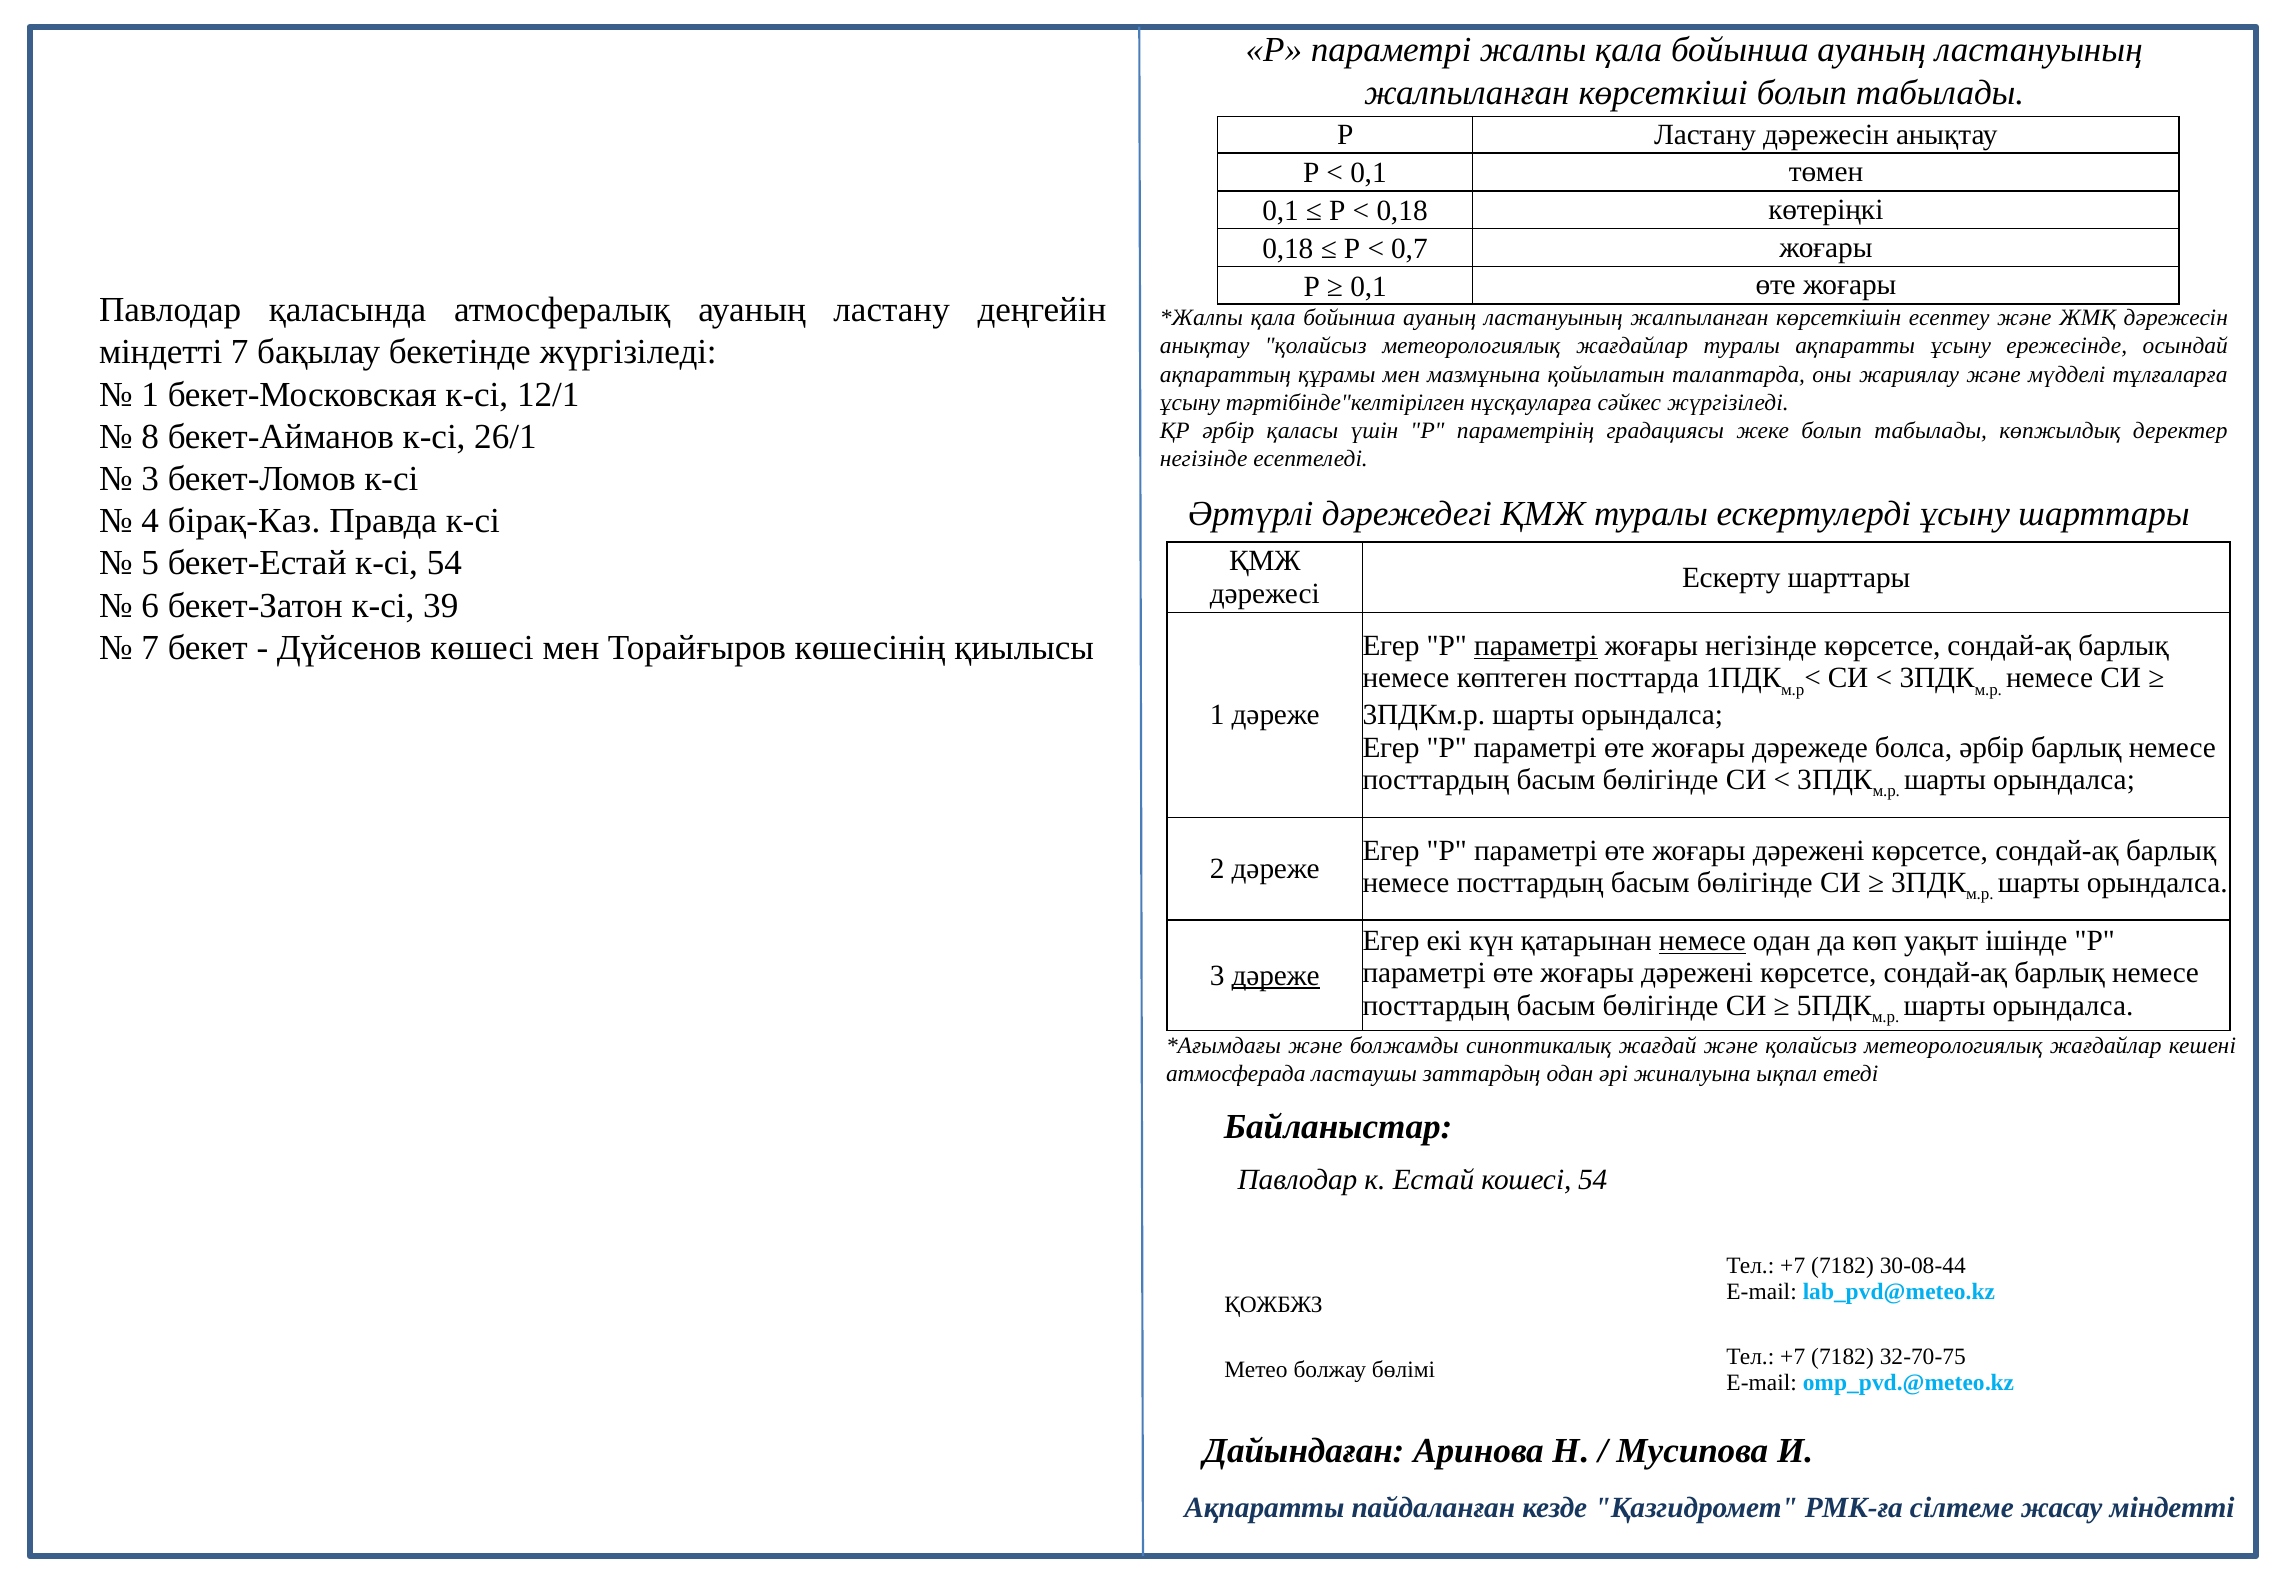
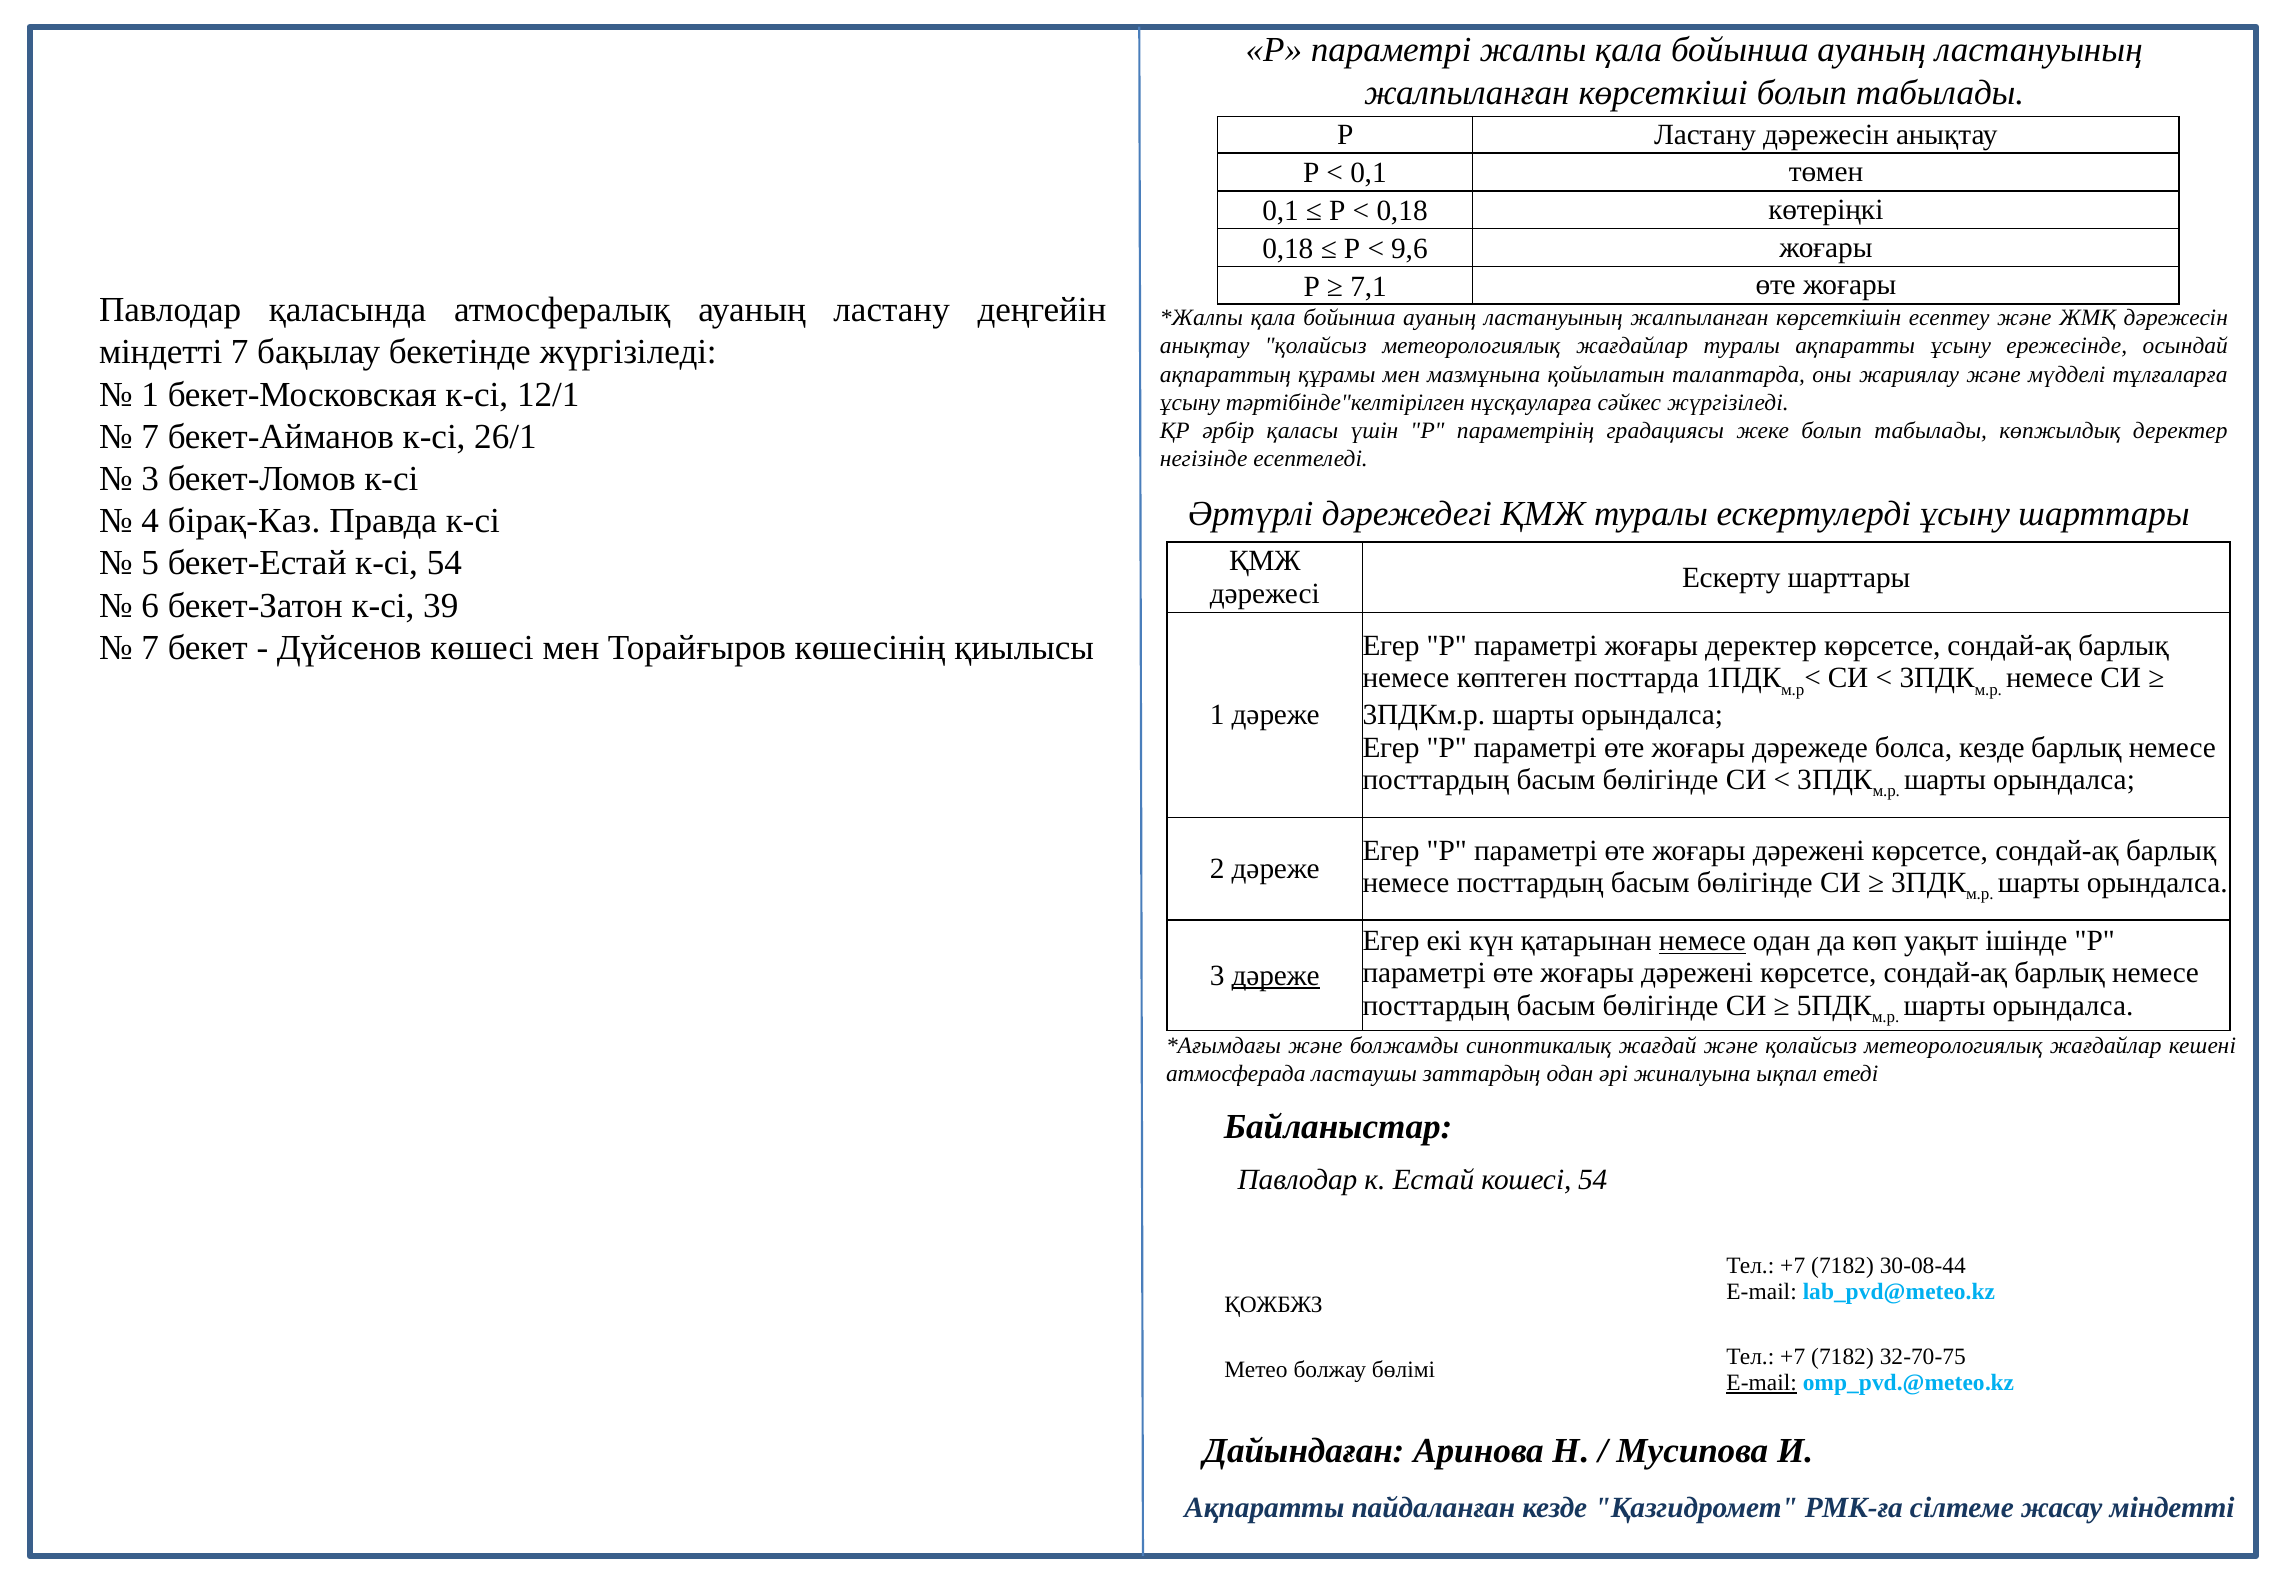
0,7: 0,7 -> 9,6 (1409, 249)
0,1: 0,1 -> 7,1 (1369, 286)
8: 8 -> 7 (150, 437)
параметрі underline: present -> none (1536, 646)
жоғары негізінде: негізінде -> деректер (1761, 646)
болса әрбір: әрбір -> кезде (1992, 747)
E-mail underline: none -> present (1762, 1383)
